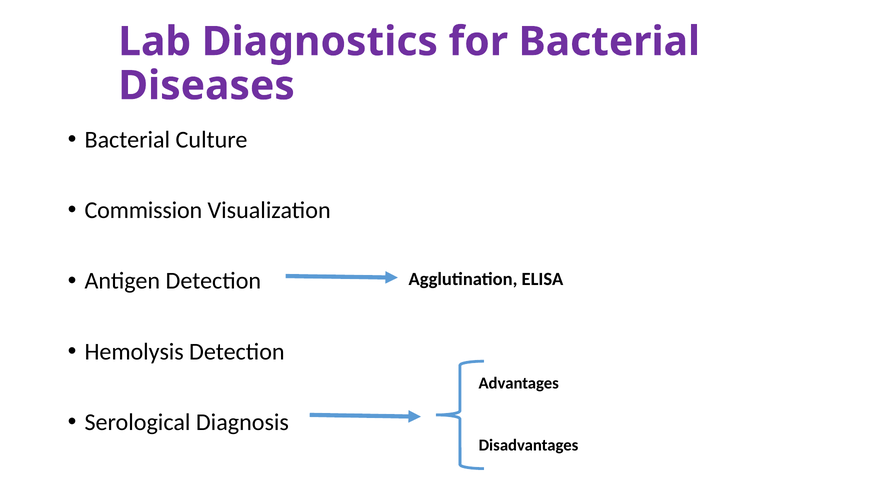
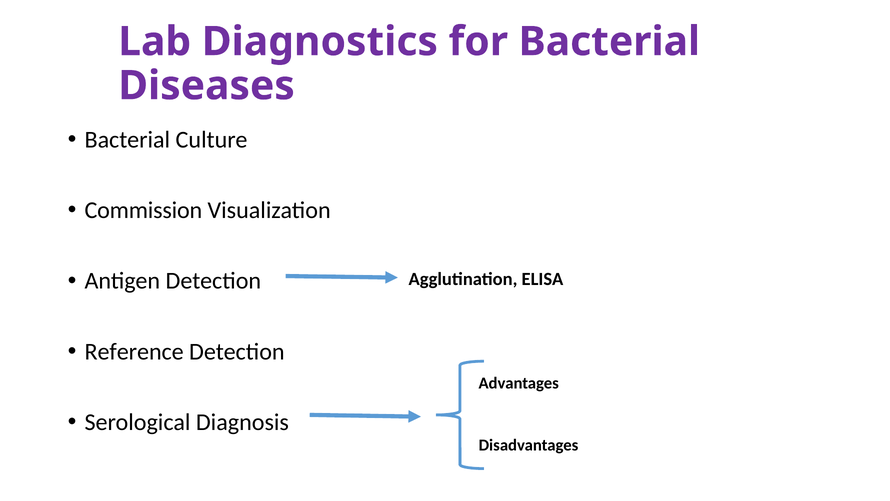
Hemolysis: Hemolysis -> Reference (134, 351)
